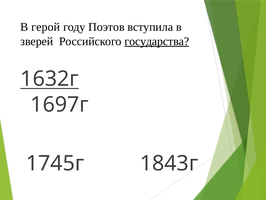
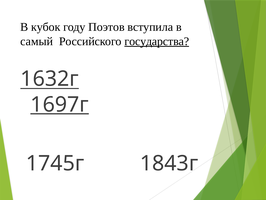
герой: герой -> кубок (46, 27)
зверей: зверей -> самый (37, 41)
1697г underline: none -> present (60, 104)
